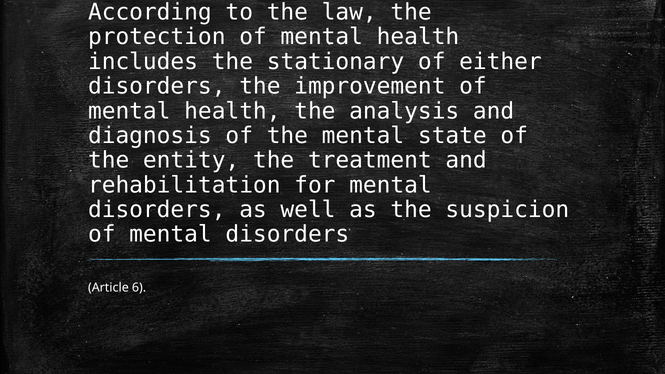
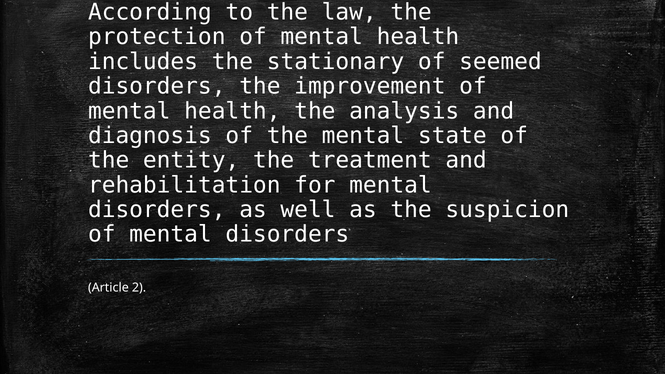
either: either -> seemed (500, 62)
6: 6 -> 2 (139, 287)
